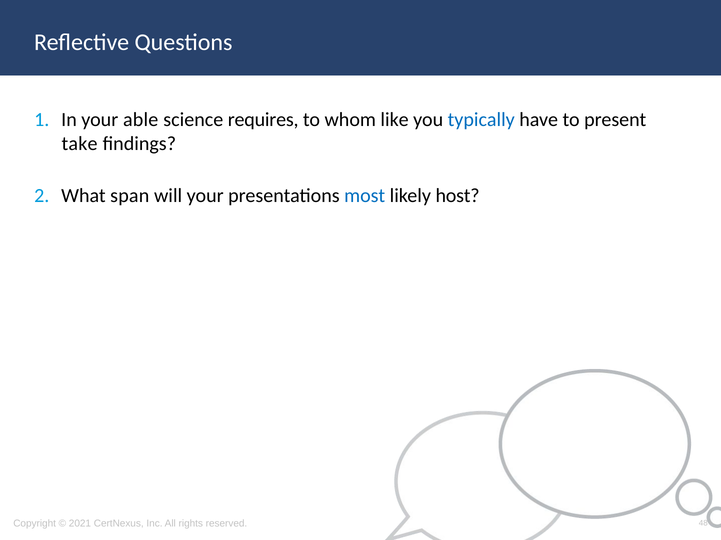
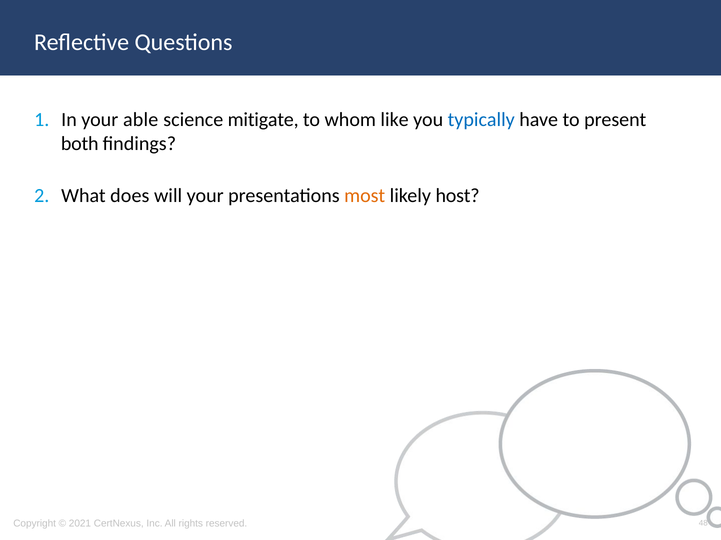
requires: requires -> mitigate (263, 120)
take: take -> both (80, 144)
span: span -> does (130, 196)
most colour: blue -> orange (365, 196)
